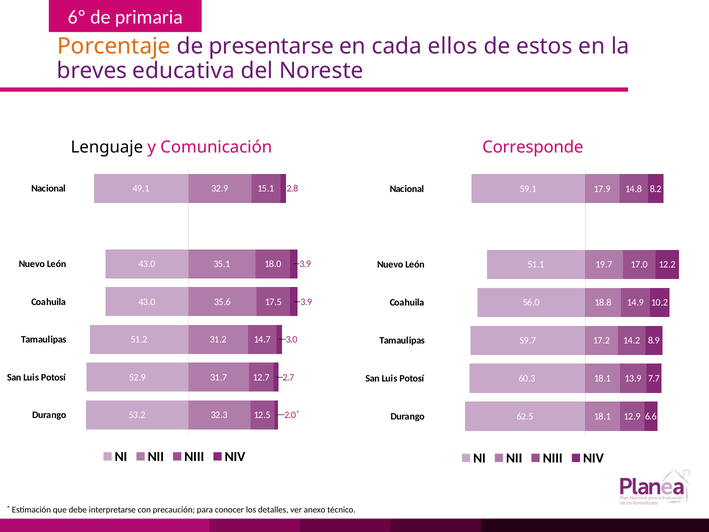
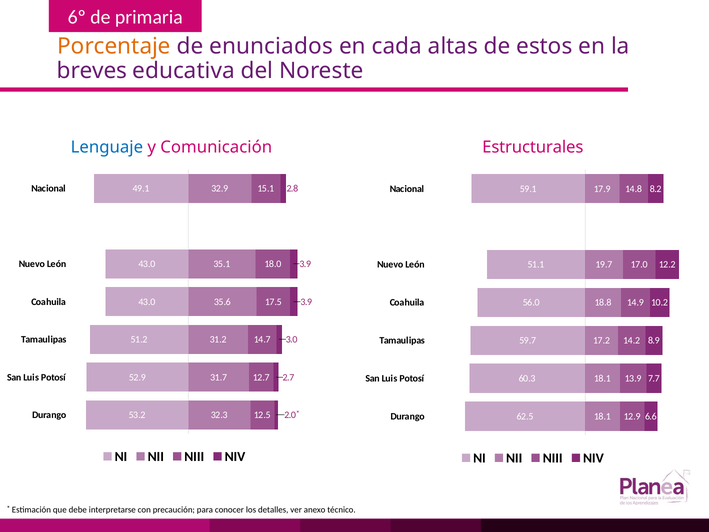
presentarse: presentarse -> enunciados (271, 46)
ellos: ellos -> altas (453, 46)
Lenguaje colour: black -> blue (107, 147)
Corresponde: Corresponde -> Estructurales (533, 147)
